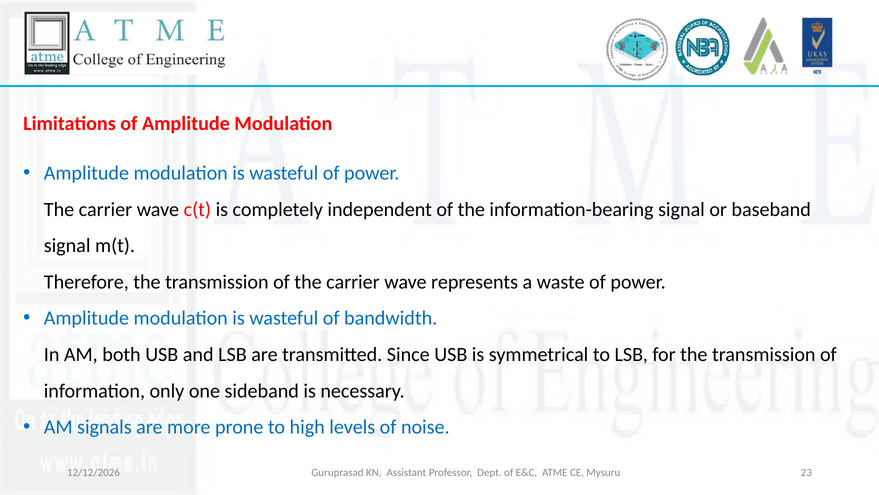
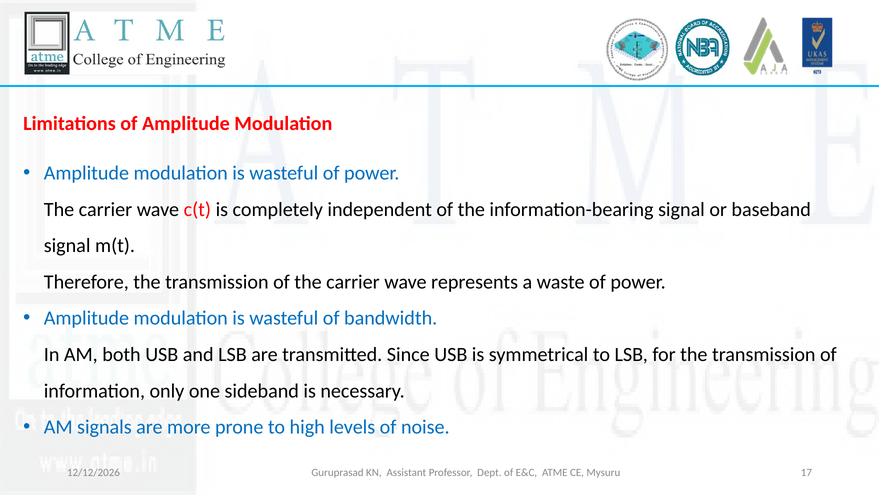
23: 23 -> 17 (806, 472)
